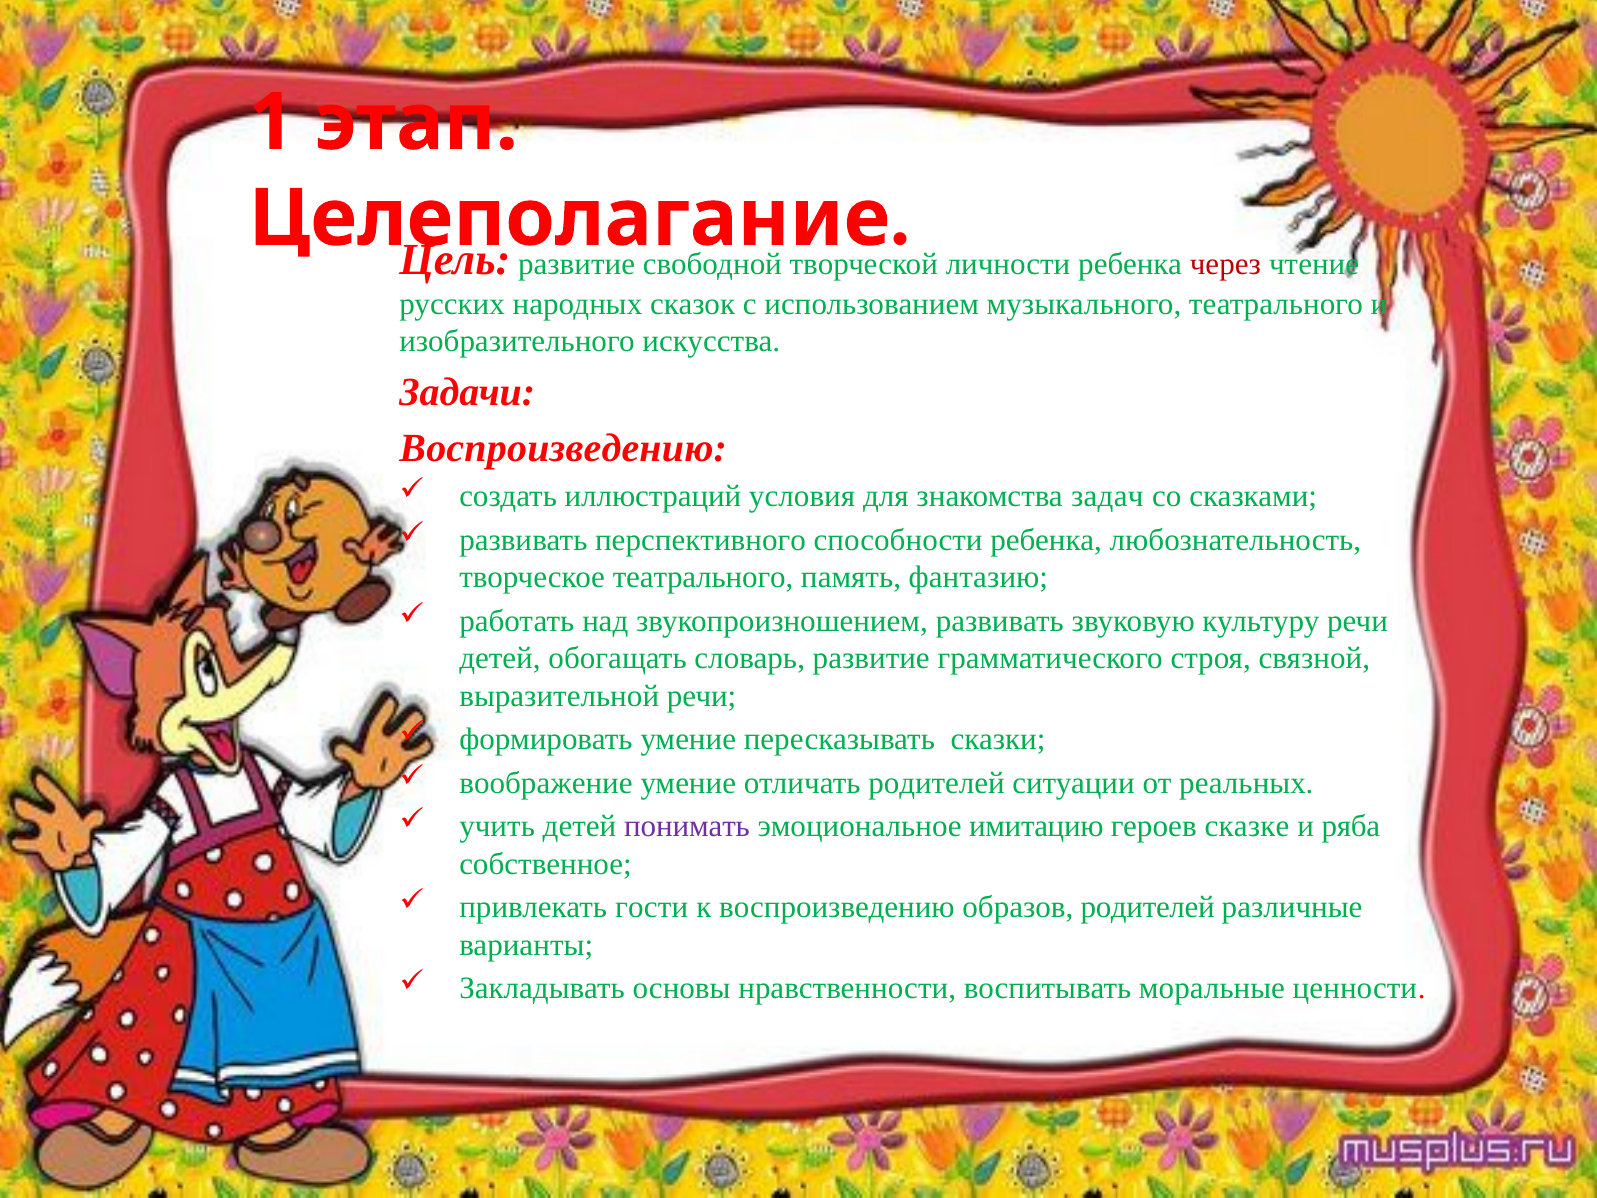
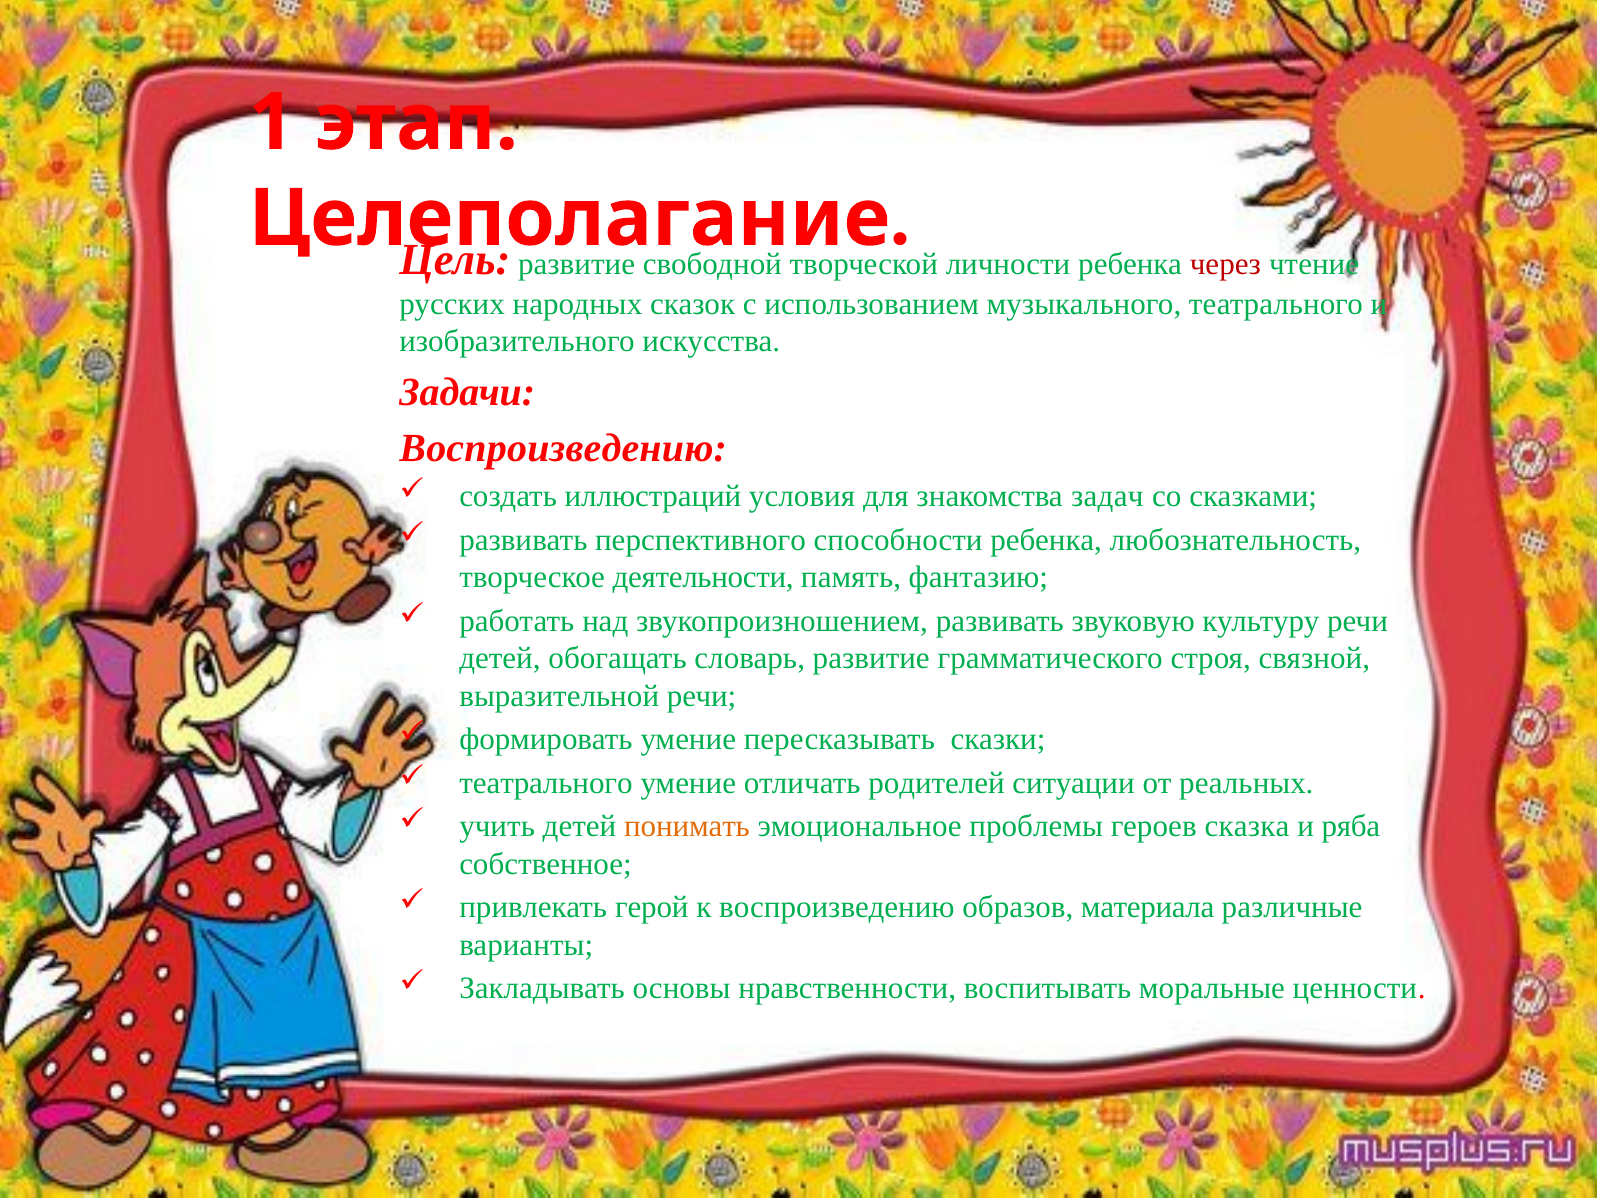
творческое театрального: театрального -> деятельности (703, 577)
воображение: воображение -> театрального (546, 783)
понимать colour: purple -> orange (687, 826)
имитацию: имитацию -> проблемы (1036, 826)
сказке: сказке -> сказка (1247, 826)
гости: гости -> герой (652, 907)
образов родителей: родителей -> материала (1148, 907)
